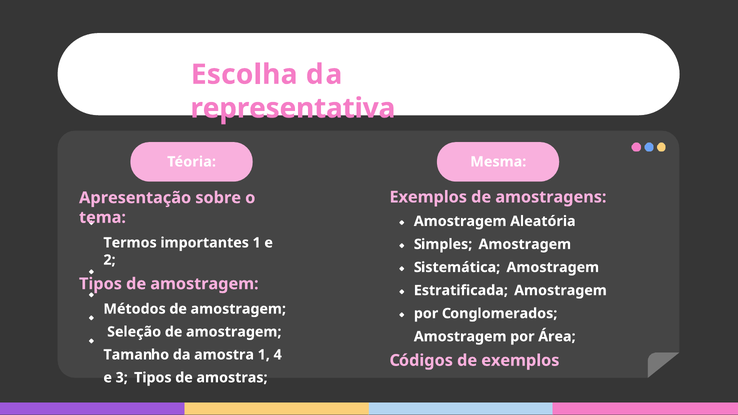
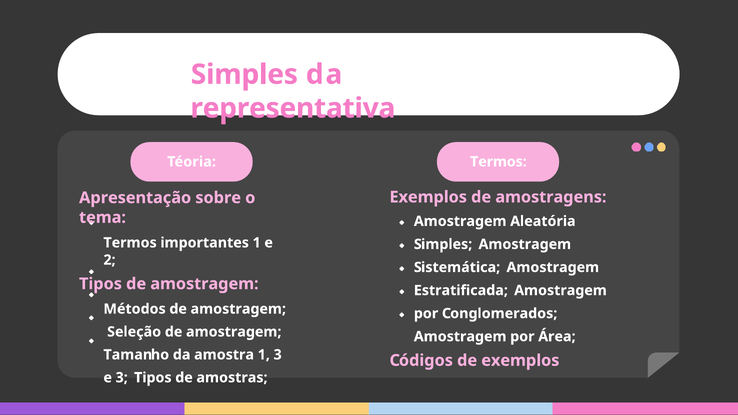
Escolha: Escolha -> Simples (244, 74)
Mesma: Mesma -> Termos (498, 162)
1 4: 4 -> 3 (278, 355)
